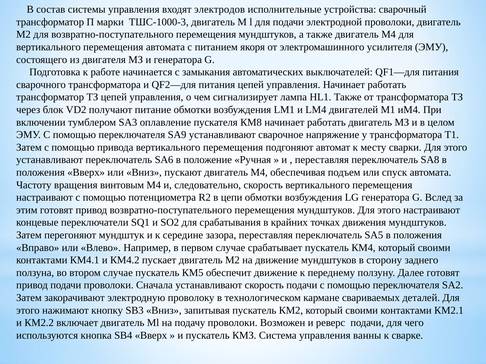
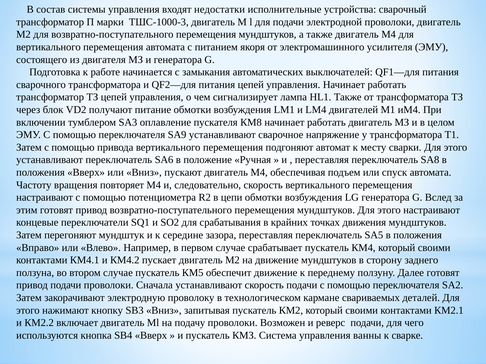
электродов: электродов -> недостатки (220, 9)
винтовым: винтовым -> повторяет (122, 185)
